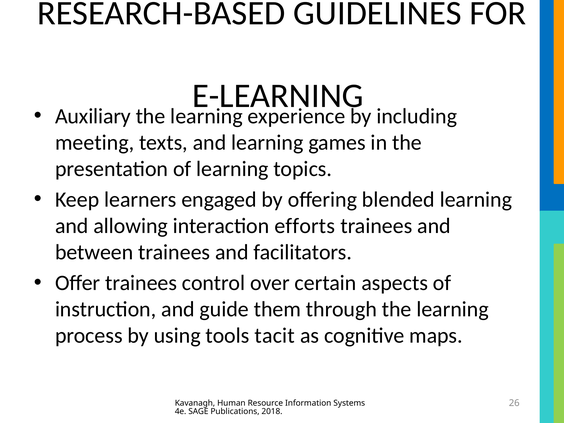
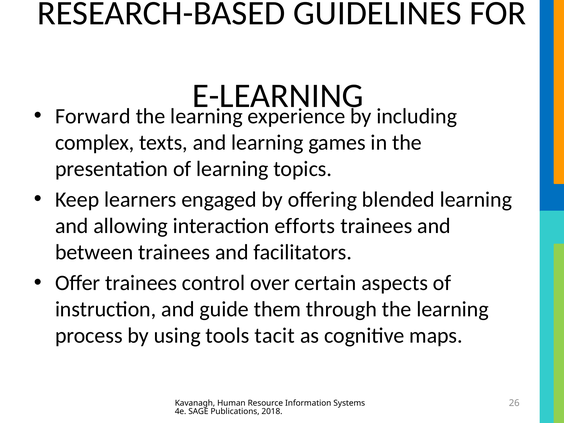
Auxiliary: Auxiliary -> Forward (93, 116)
meeting: meeting -> complex (95, 143)
